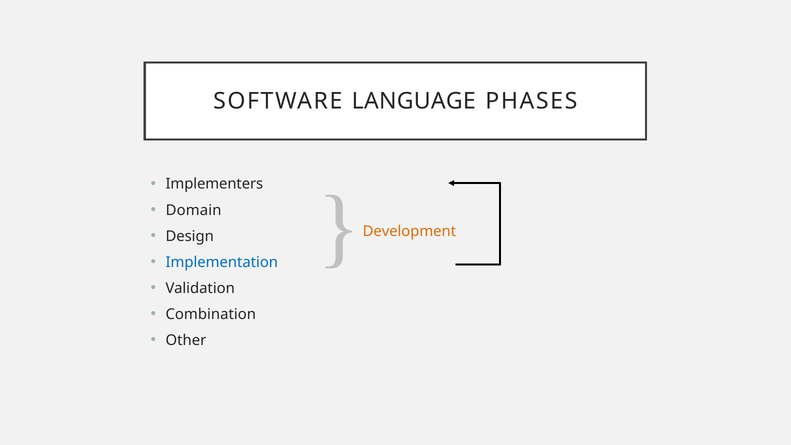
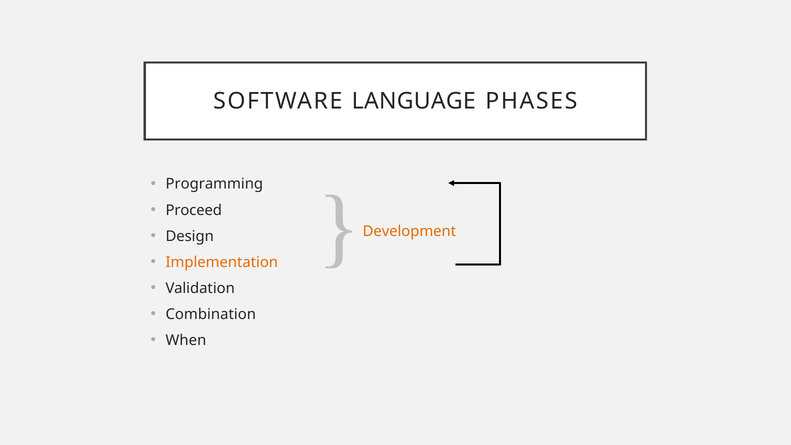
Implementers: Implementers -> Programming (214, 184)
Domain: Domain -> Proceed (194, 210)
Implementation colour: blue -> orange (222, 262)
Other: Other -> When (186, 340)
